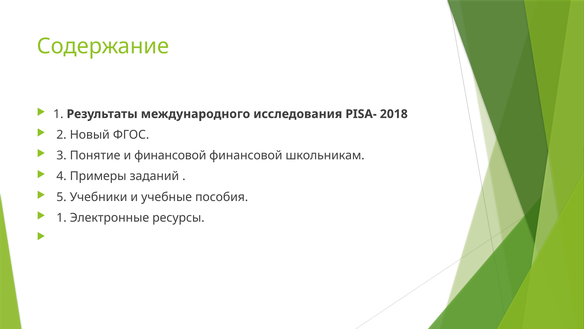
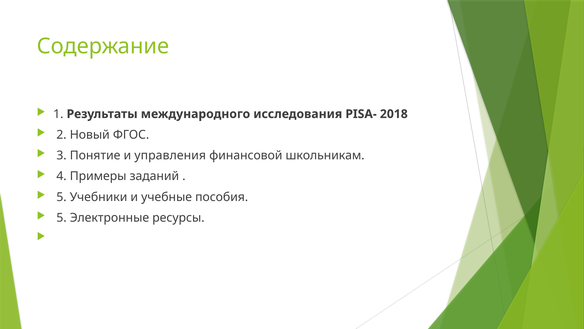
и финансовой: финансовой -> управления (170, 155)
1: 1 -> 5 (61, 217)
